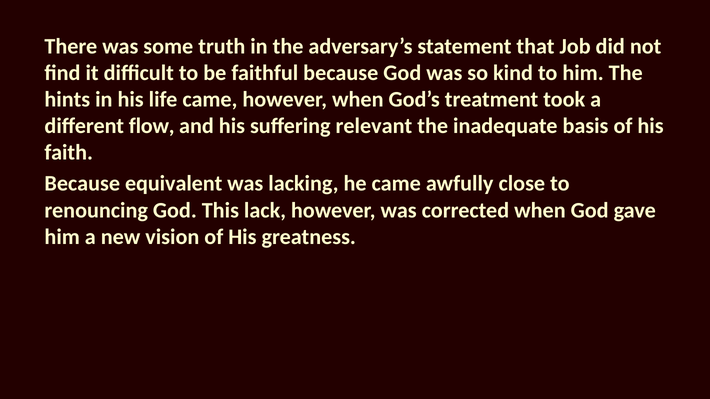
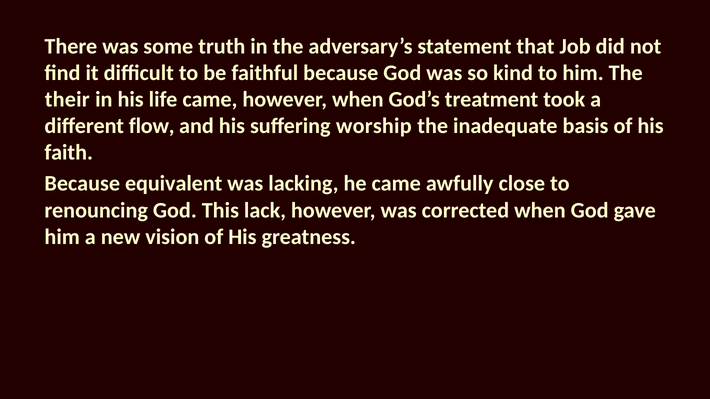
hints: hints -> their (67, 99)
relevant: relevant -> worship (374, 126)
